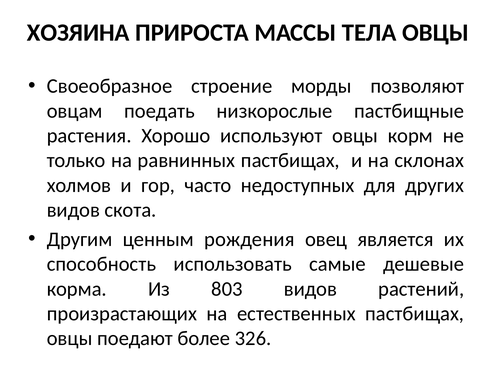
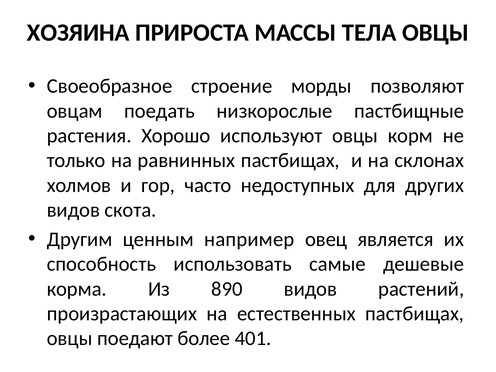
рождения: рождения -> например (249, 239)
803: 803 -> 890 (227, 289)
326: 326 -> 401 (253, 338)
